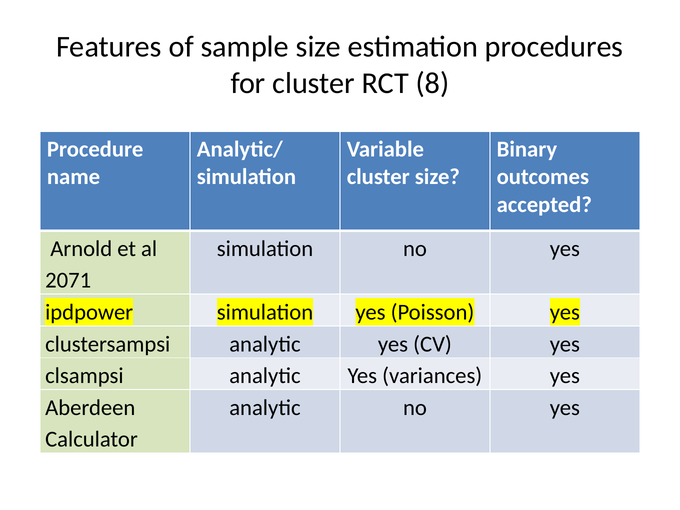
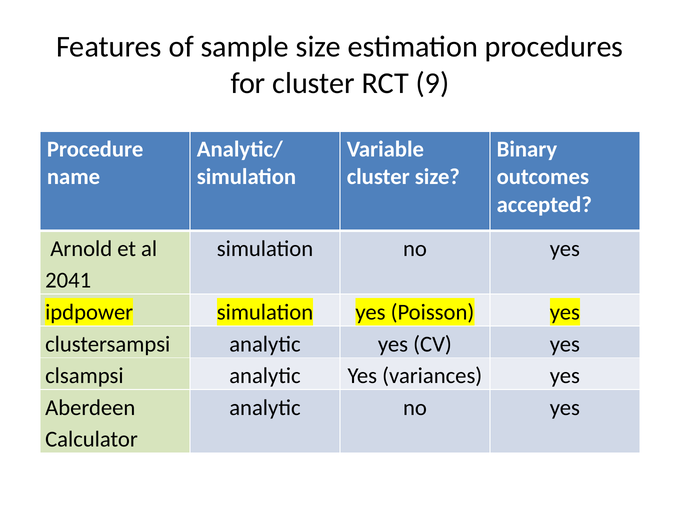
8: 8 -> 9 (432, 83)
2071: 2071 -> 2041 (68, 280)
